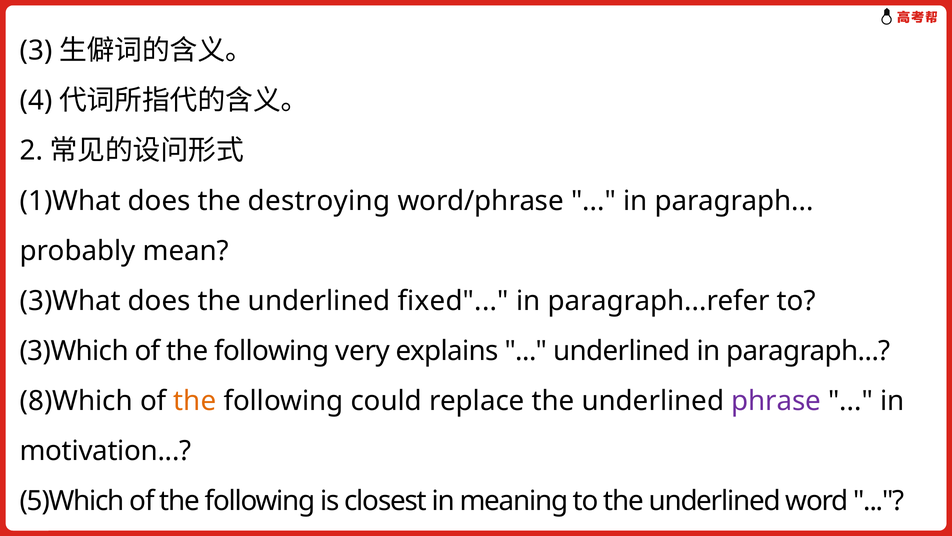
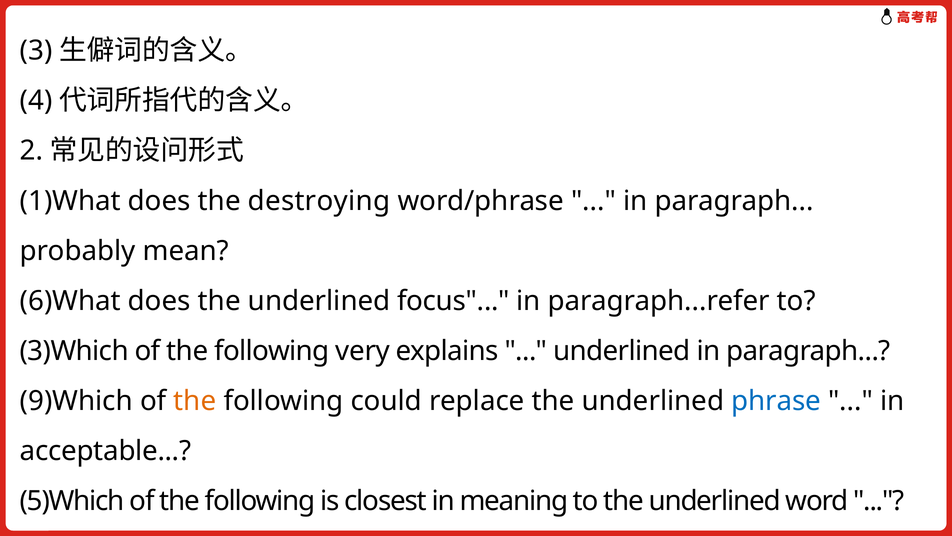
3)What: 3)What -> 6)What (70, 301)
fixed: fixed -> focus (453, 301)
8)Which: 8)Which -> 9)Which (76, 401)
phrase colour: purple -> blue (776, 401)
motivation: motivation -> acceptable (105, 451)
